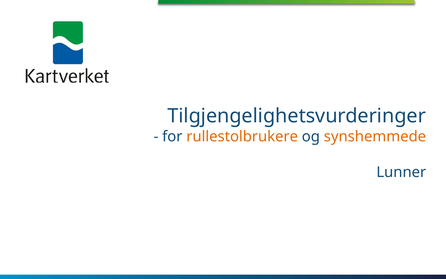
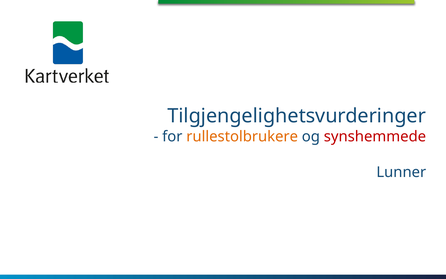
synshemmede colour: orange -> red (375, 136)
